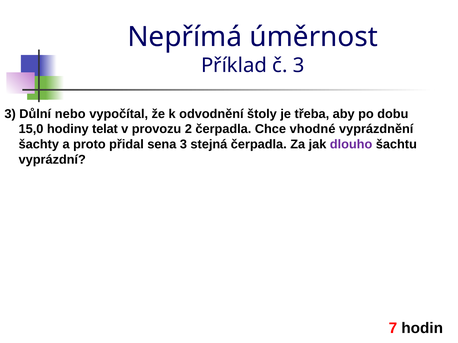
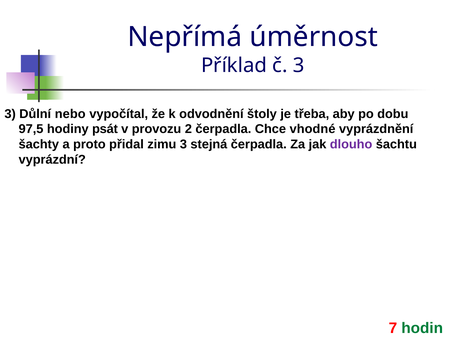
15,0: 15,0 -> 97,5 (31, 129)
telat: telat -> psát (105, 129)
sena: sena -> zimu (162, 145)
hodin colour: black -> green (422, 328)
